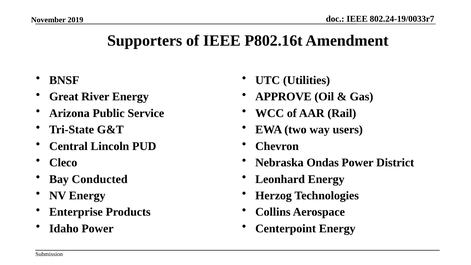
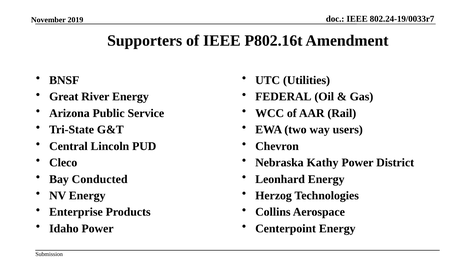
APPROVE: APPROVE -> FEDERAL (283, 97)
Ondas: Ondas -> Kathy (323, 163)
